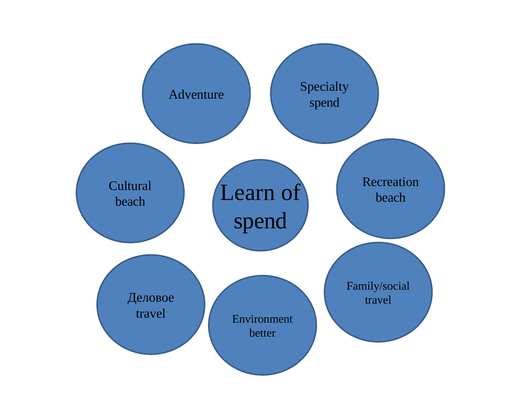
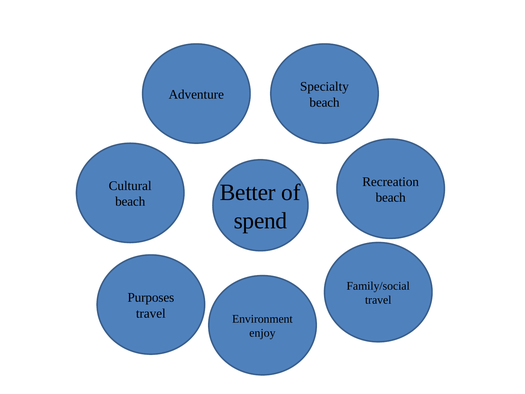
spend: spend -> beach (325, 102)
Learn: Learn -> Better (248, 193)
Деловое: Деловое -> Purposes (151, 297)
better: better -> enjoy (262, 333)
